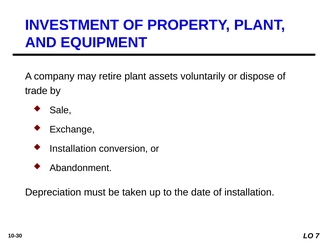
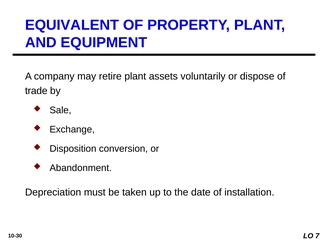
INVESTMENT: INVESTMENT -> EQUIVALENT (72, 25)
Installation: Installation -> Disposition (73, 149)
